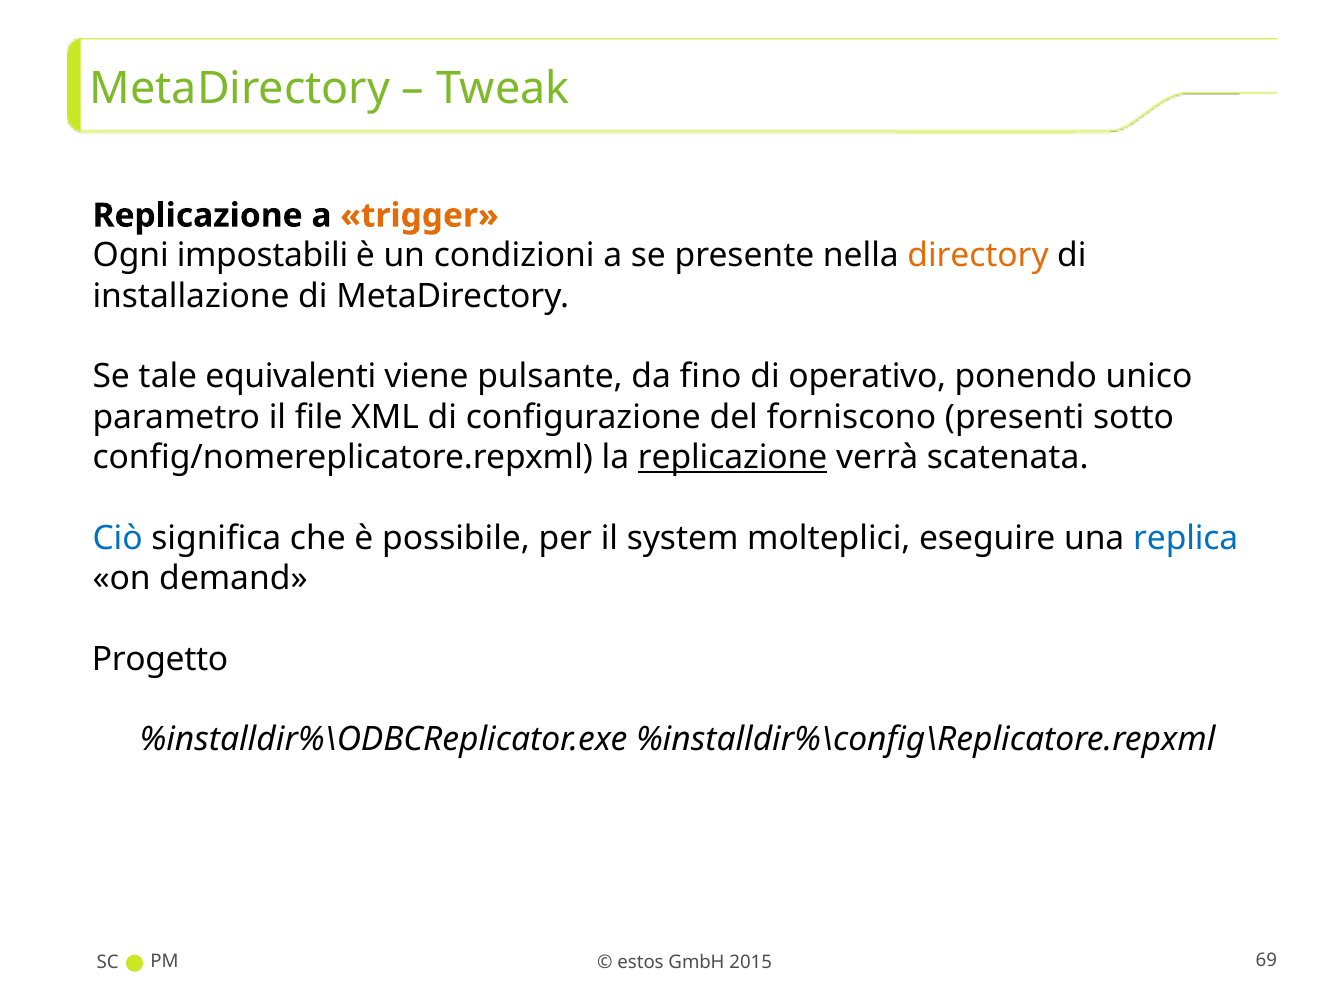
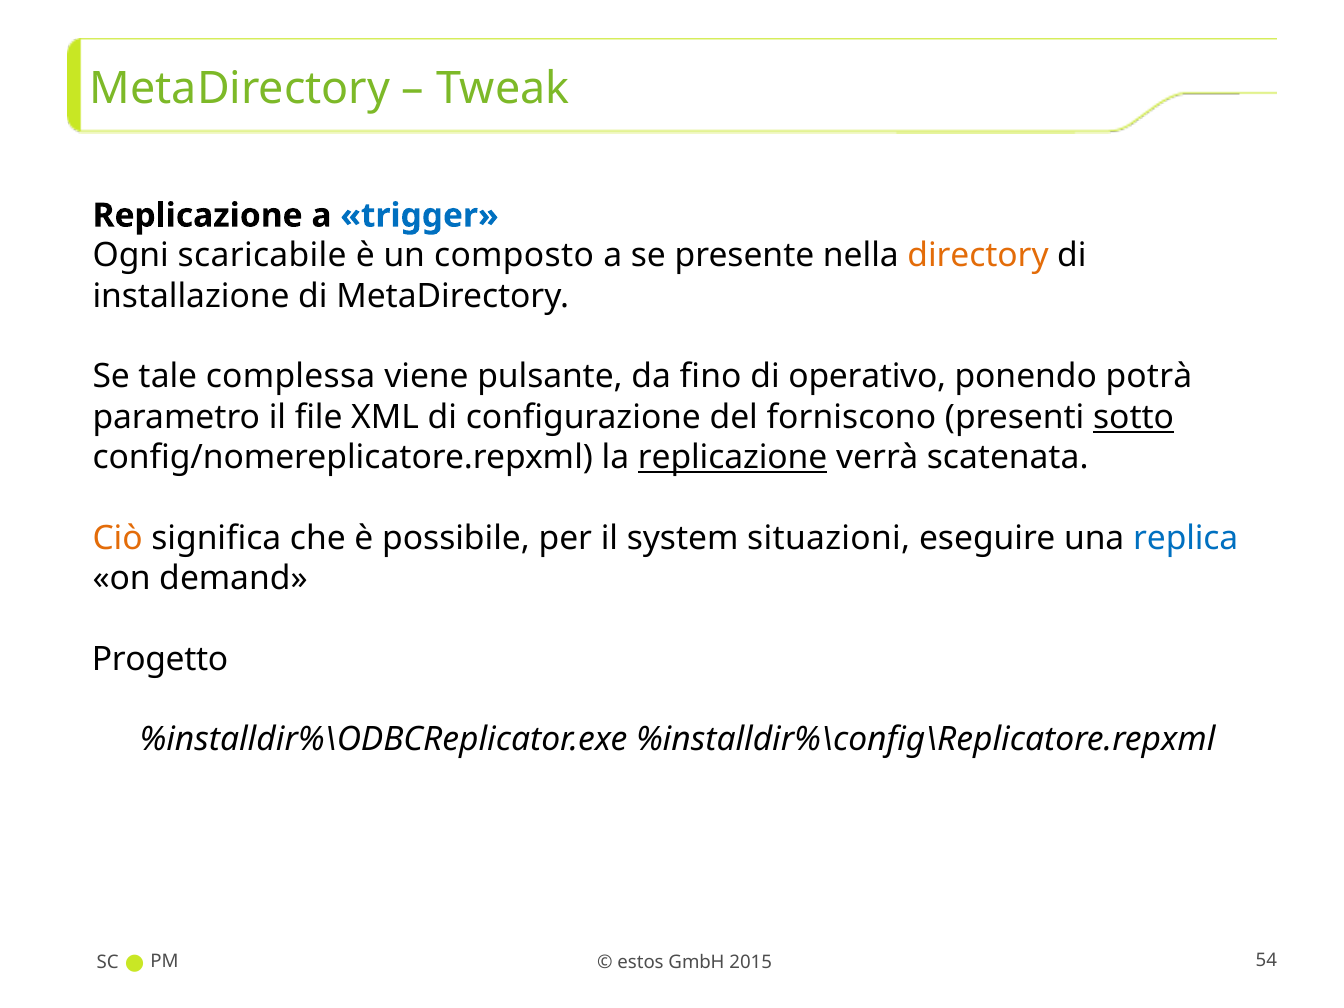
trigger colour: orange -> blue (419, 216)
impostabili: impostabili -> scaricabile (262, 256)
condizioni: condizioni -> composto (514, 256)
equivalenti: equivalenti -> complessa (291, 377)
unico: unico -> potrà (1149, 377)
sotto underline: none -> present (1134, 417)
Ciò colour: blue -> orange (118, 538)
molteplici: molteplici -> situazioni (829, 538)
69: 69 -> 54 (1266, 960)
